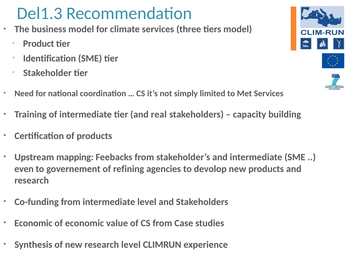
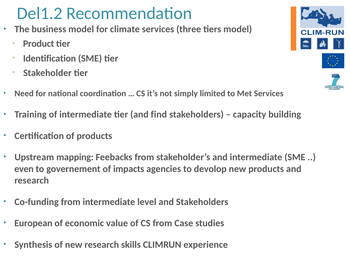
Del1.3: Del1.3 -> Del1.2 (40, 13)
real: real -> find (159, 115)
refining: refining -> impacts (129, 169)
Economic: Economic -> European (33, 224)
research level: level -> skills (131, 245)
